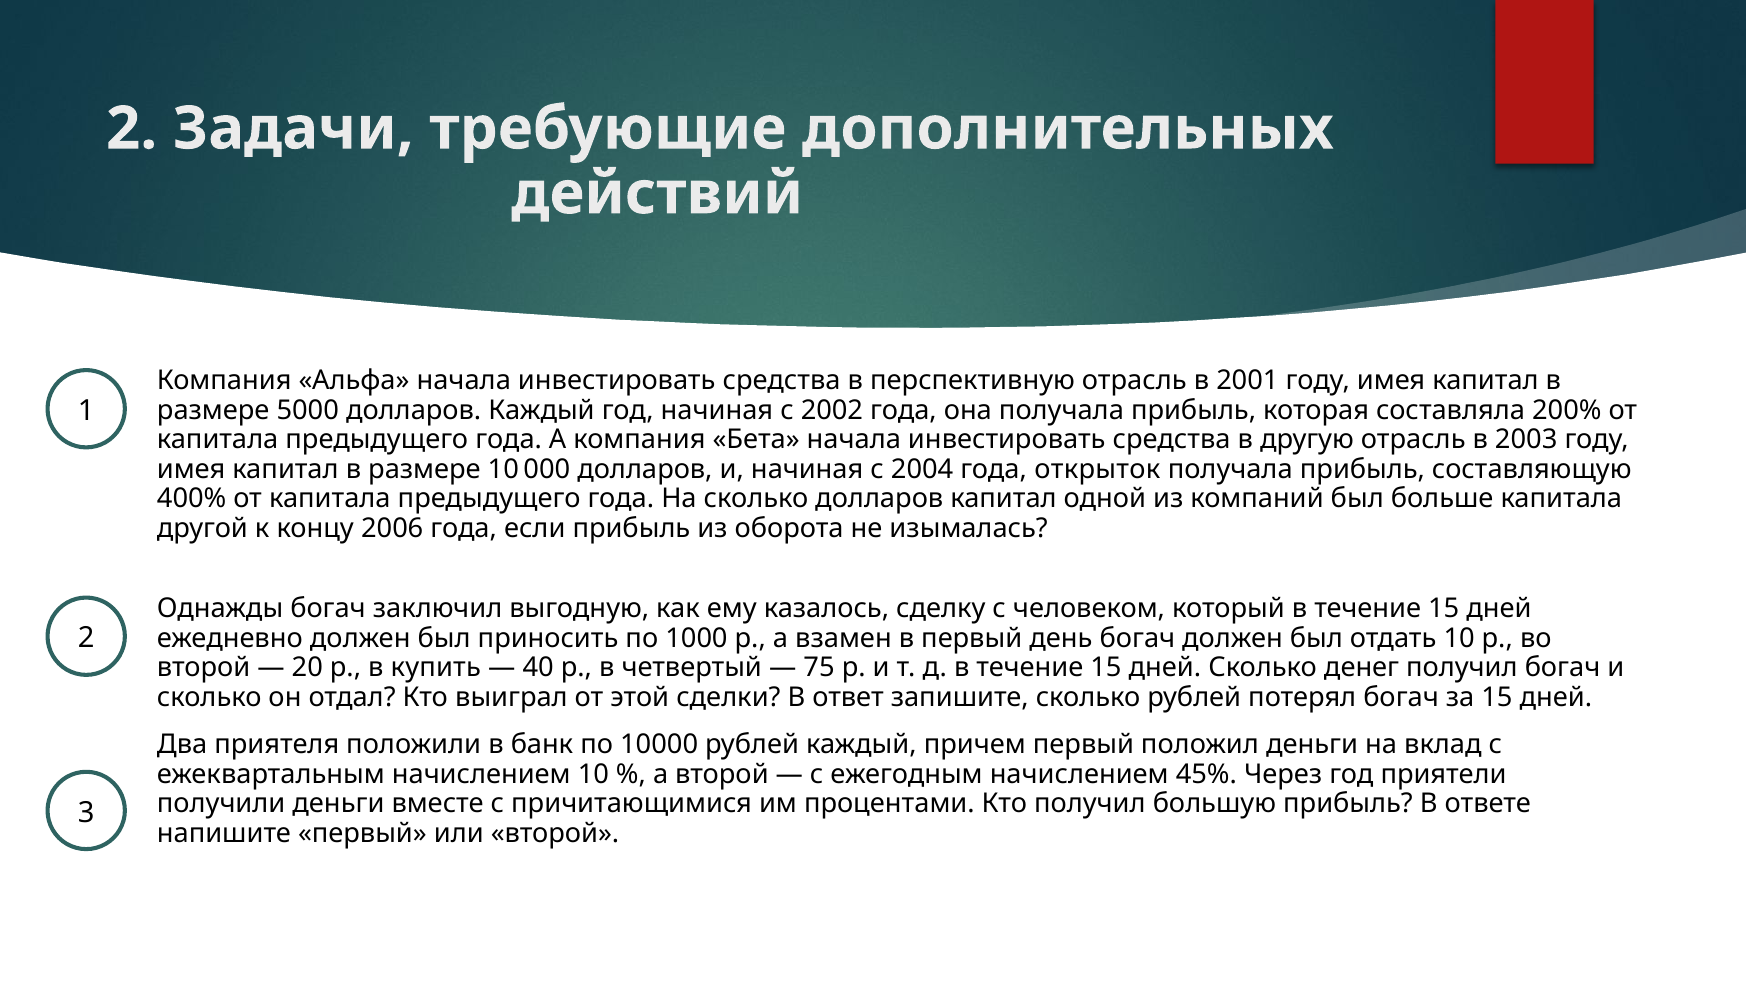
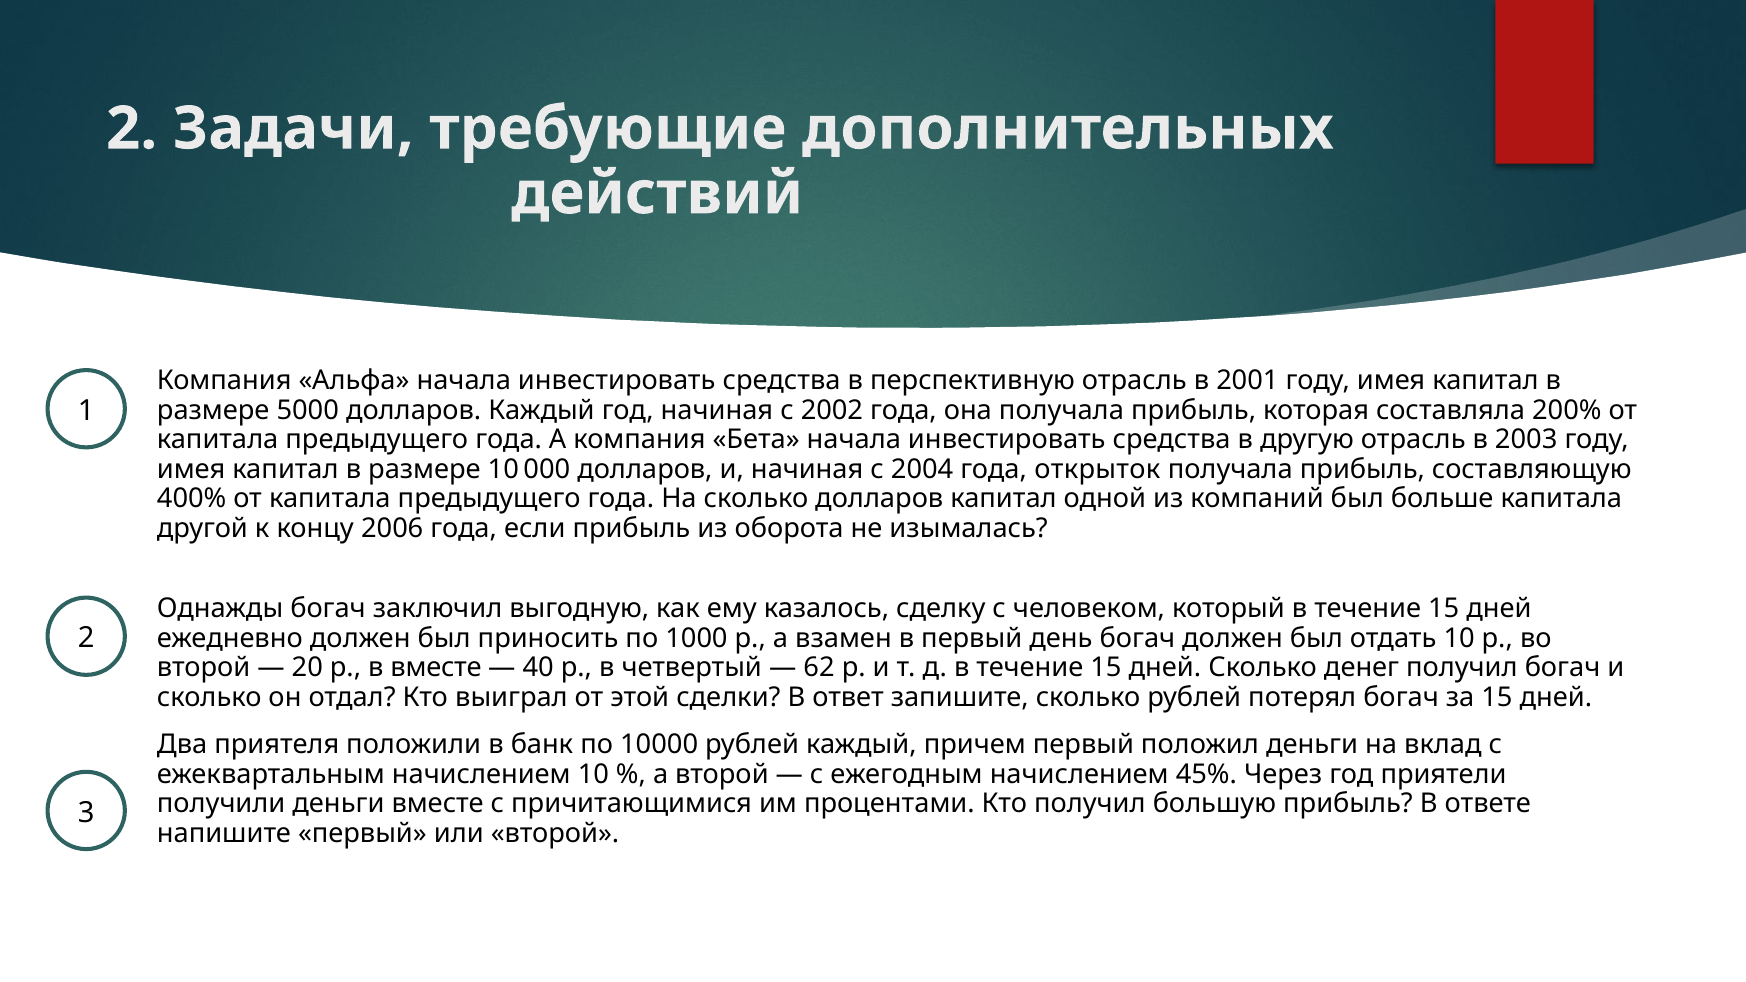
в купить: купить -> вместе (436, 668)
75: 75 -> 62 (819, 668)
